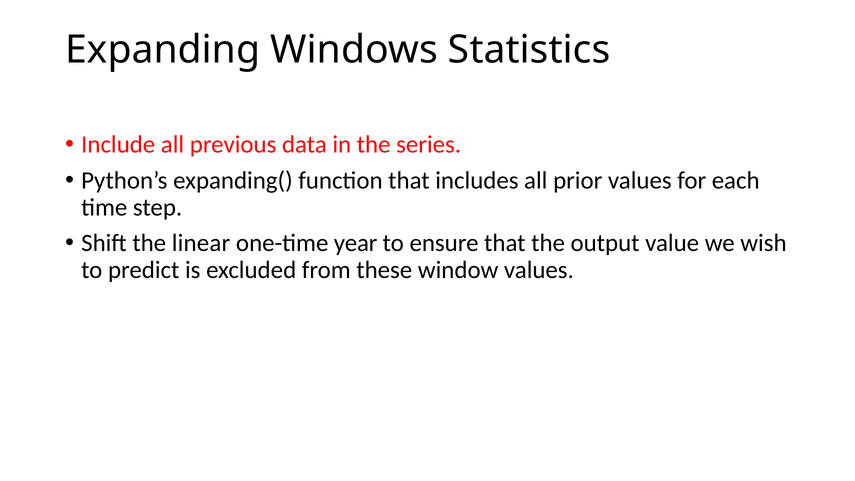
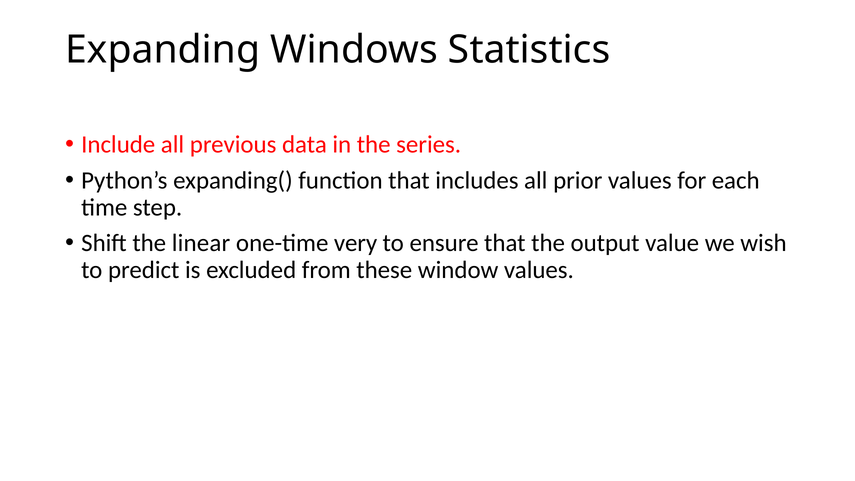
year: year -> very (356, 243)
